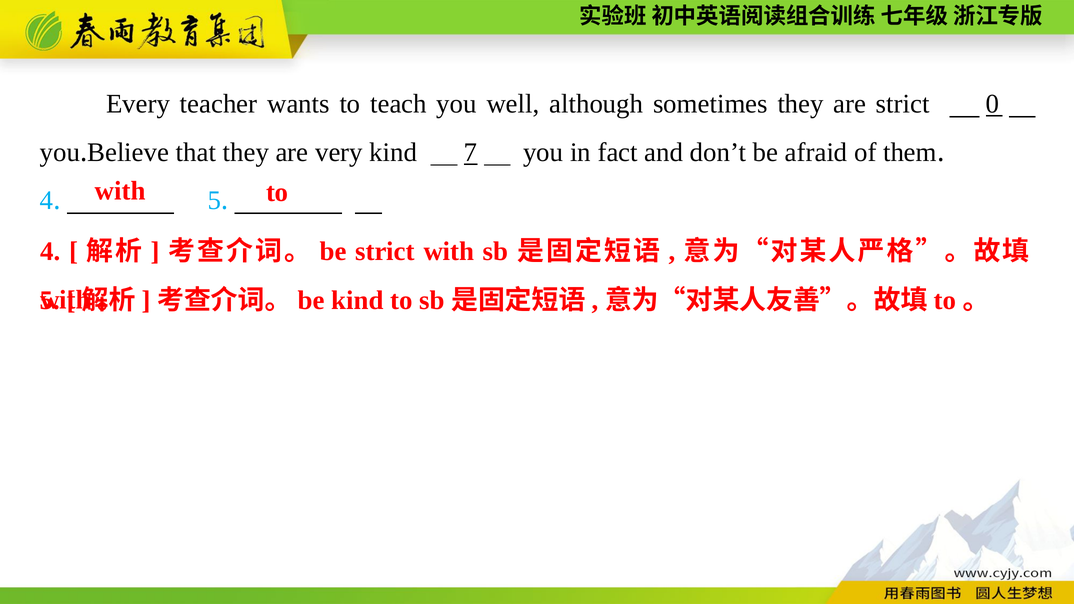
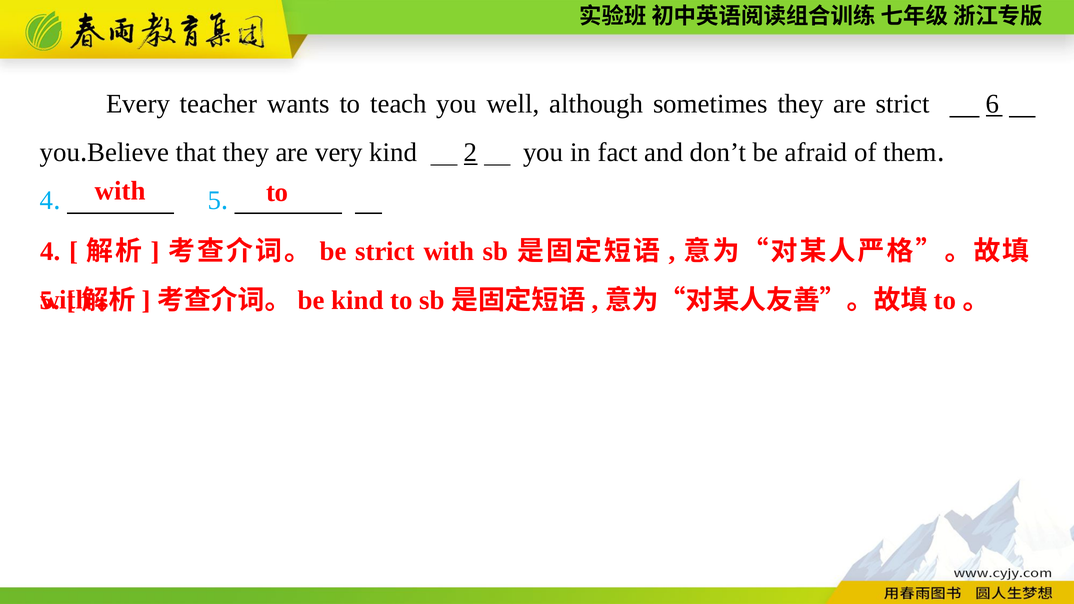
0: 0 -> 6 (993, 104)
7: 7 -> 2 (471, 152)
